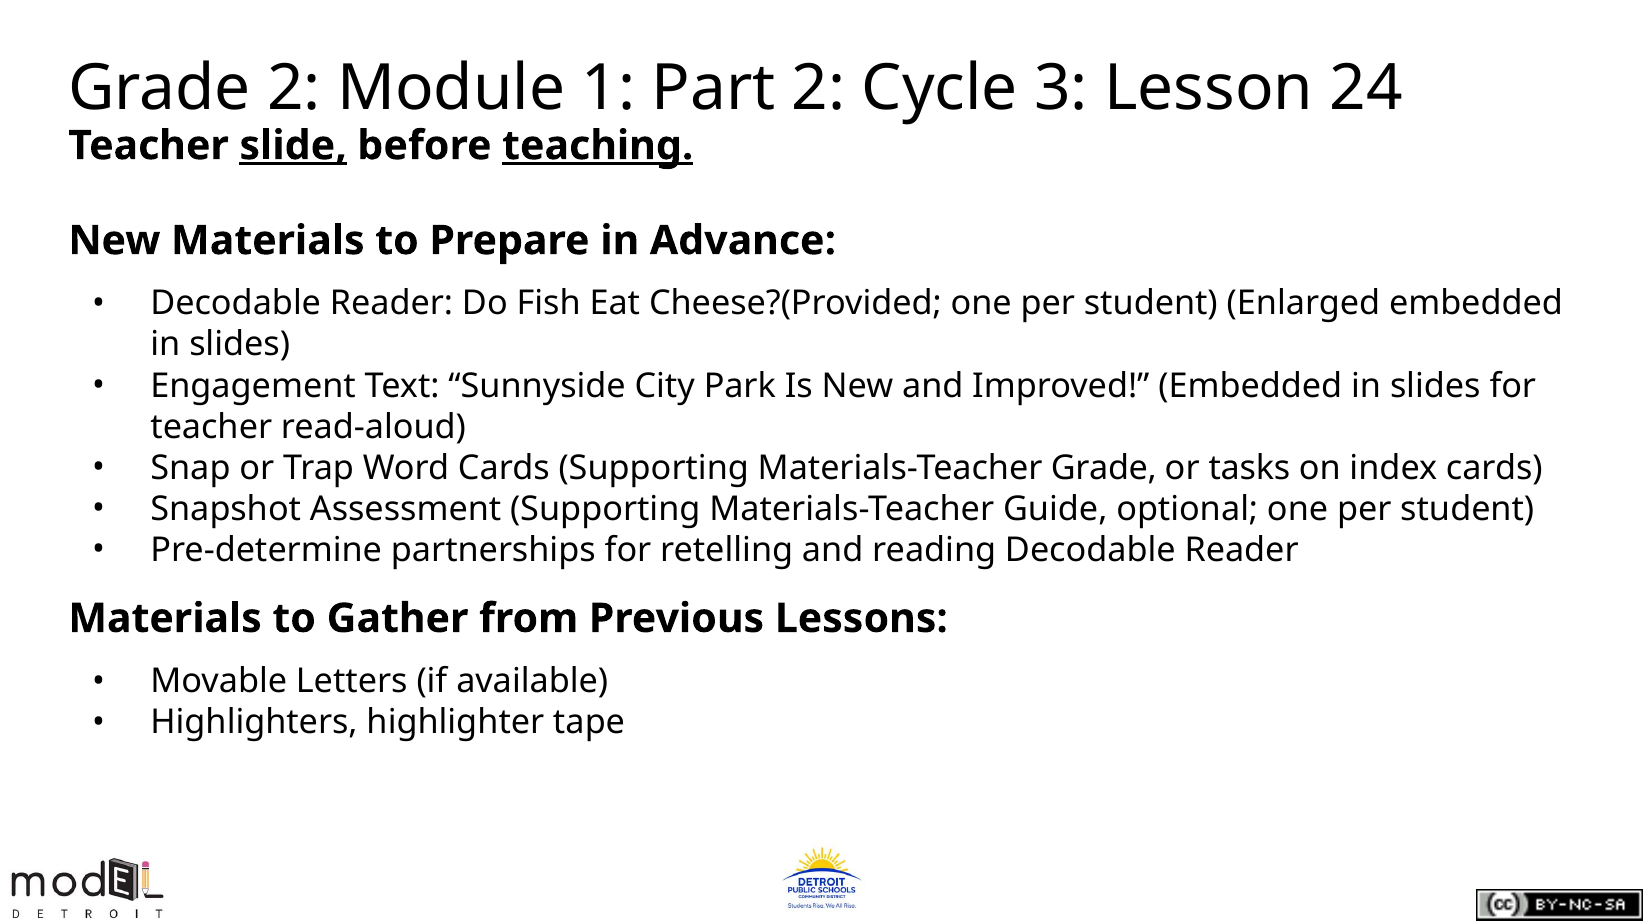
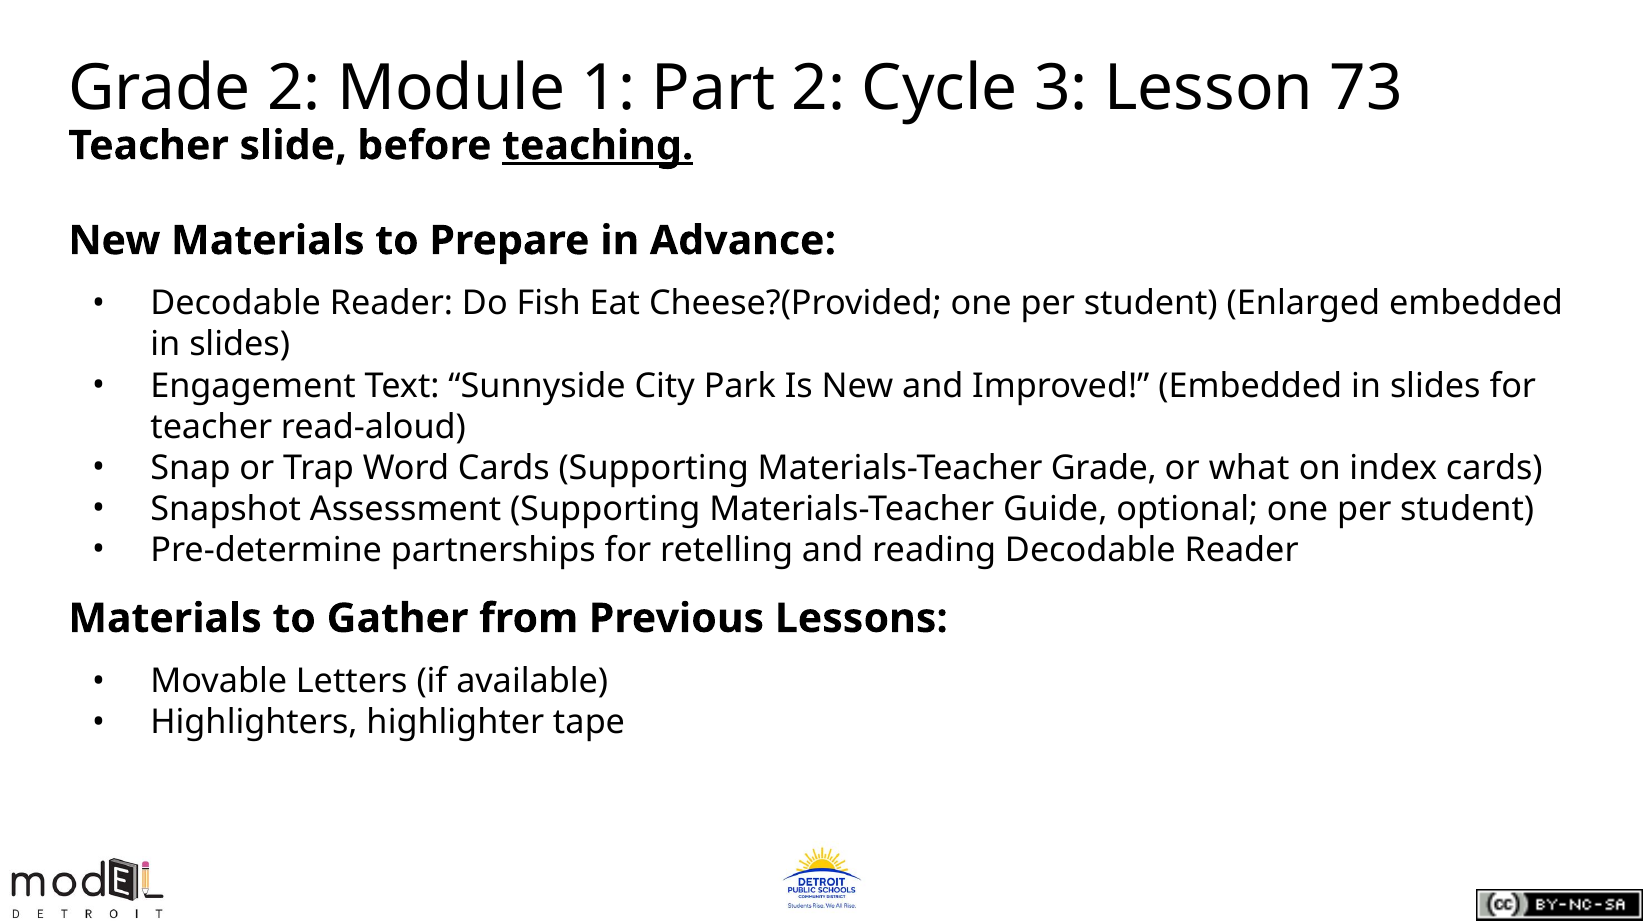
24: 24 -> 73 (1366, 89)
slide underline: present -> none (293, 146)
tasks: tasks -> what (1249, 468)
